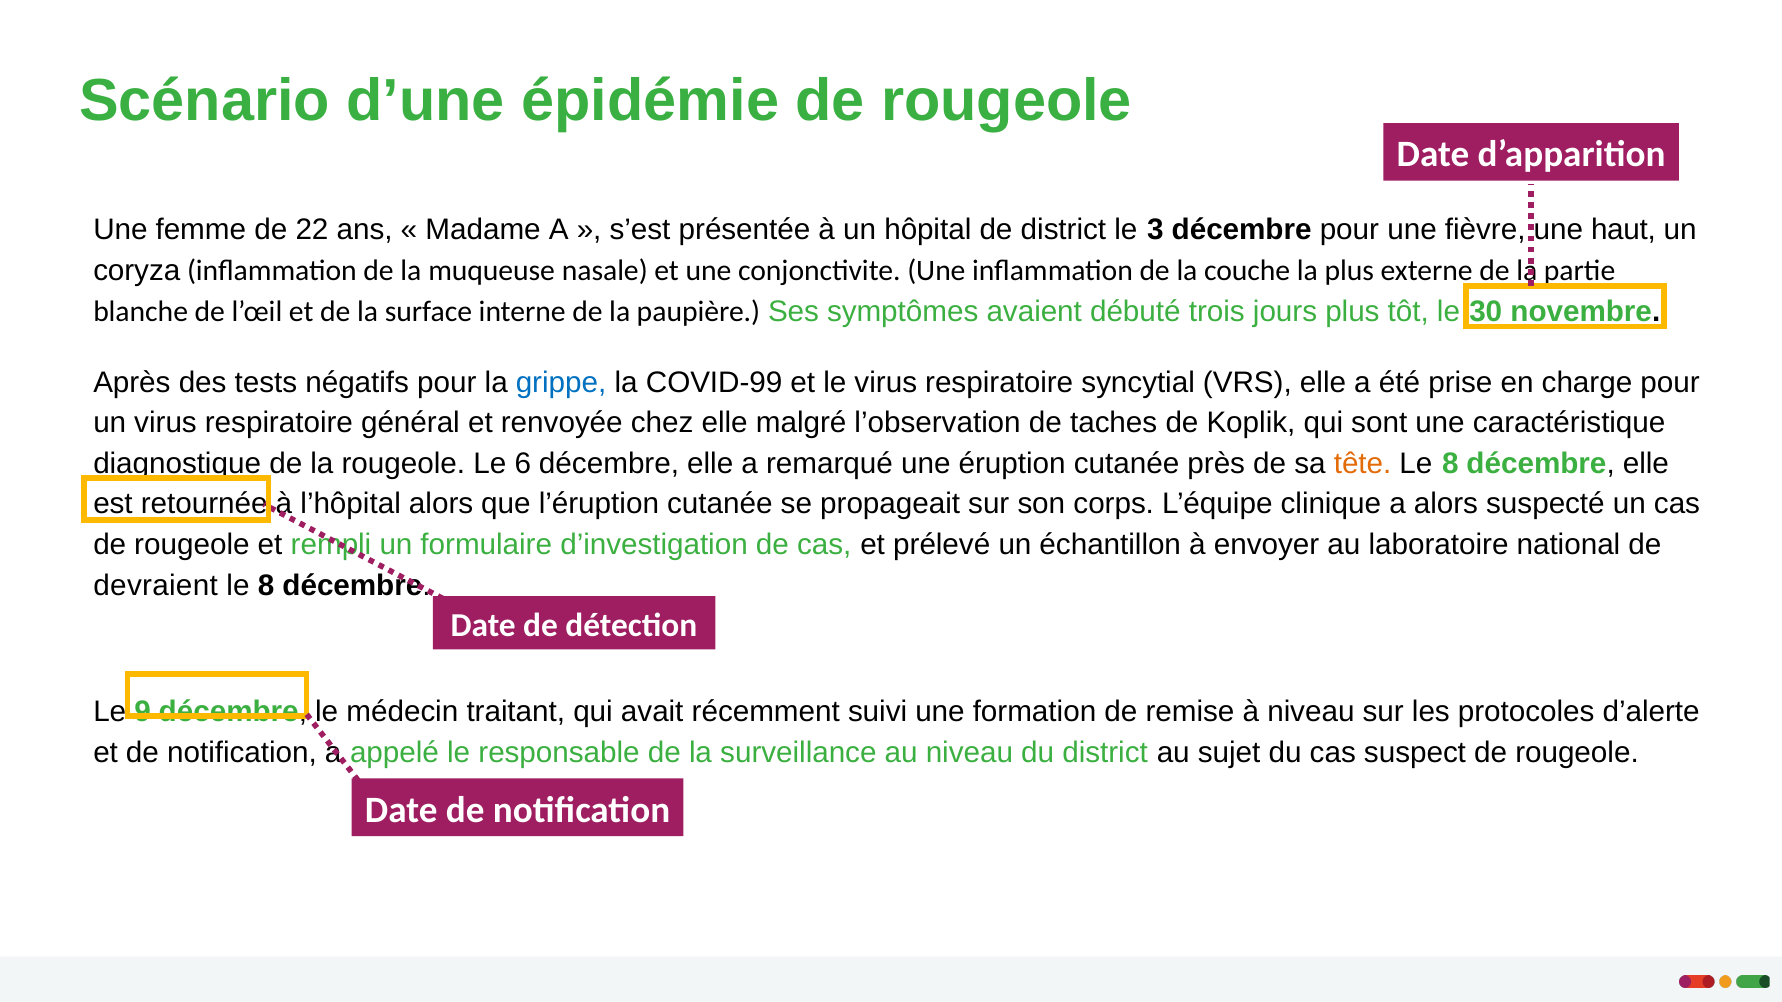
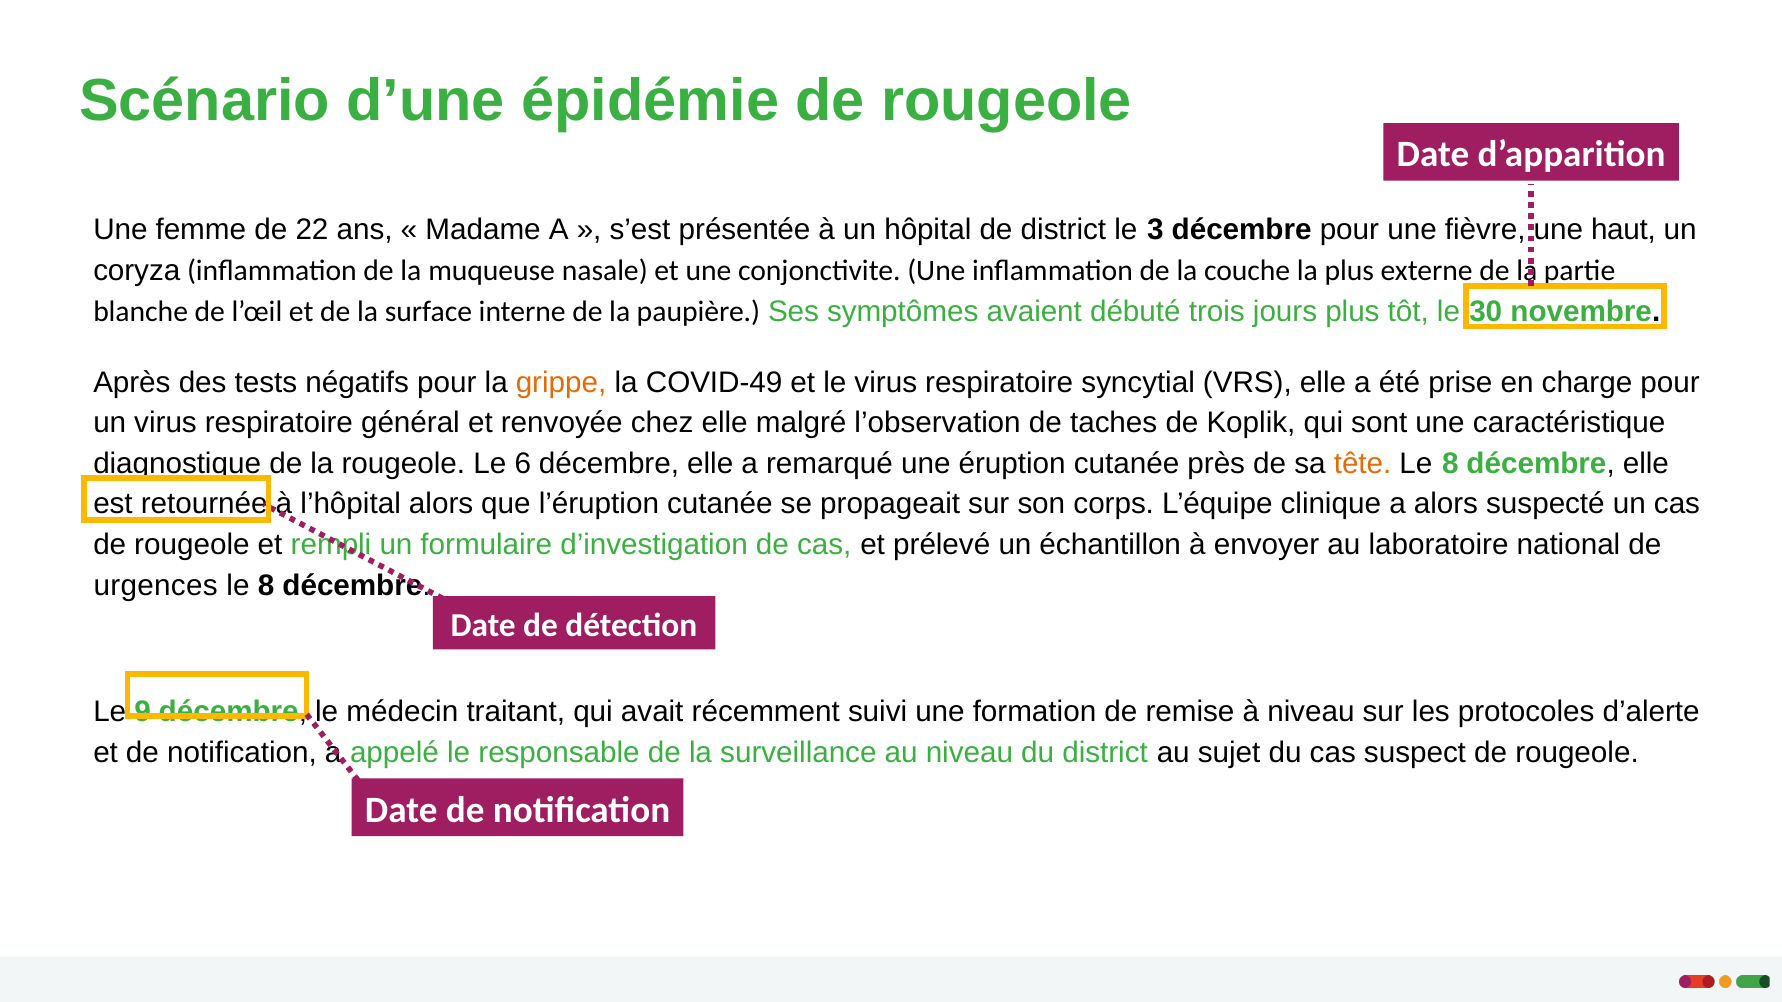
grippe colour: blue -> orange (561, 383)
COVID-99: COVID-99 -> COVID-49 (714, 383)
devraient: devraient -> urgences (156, 585)
